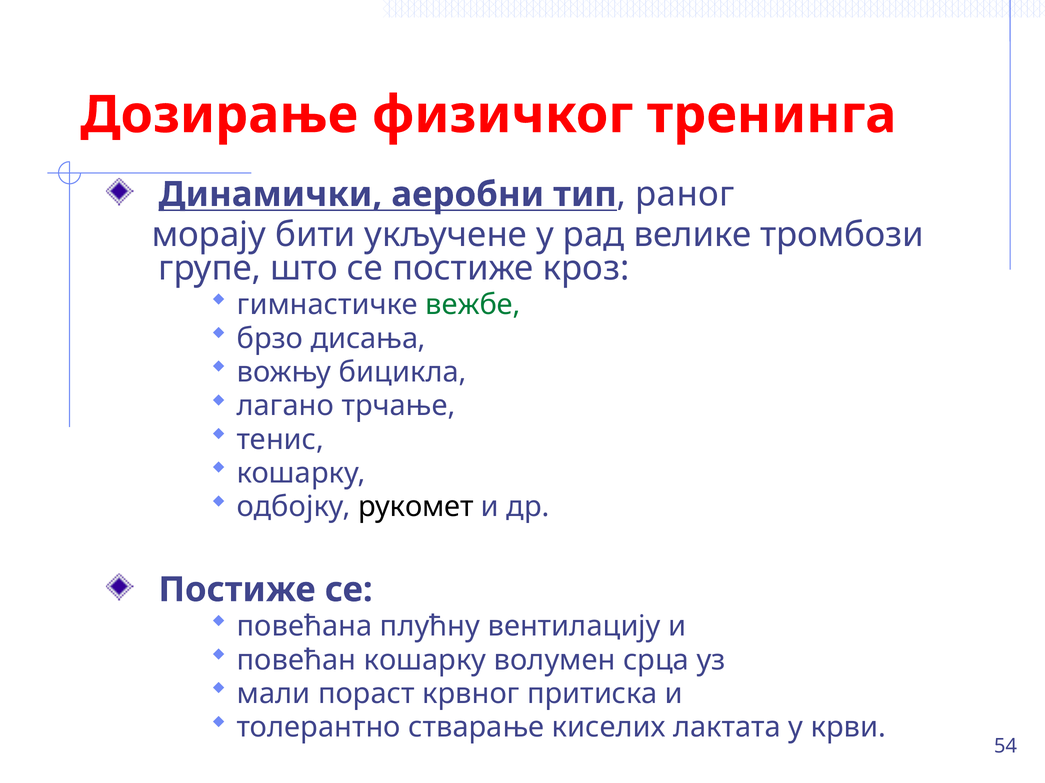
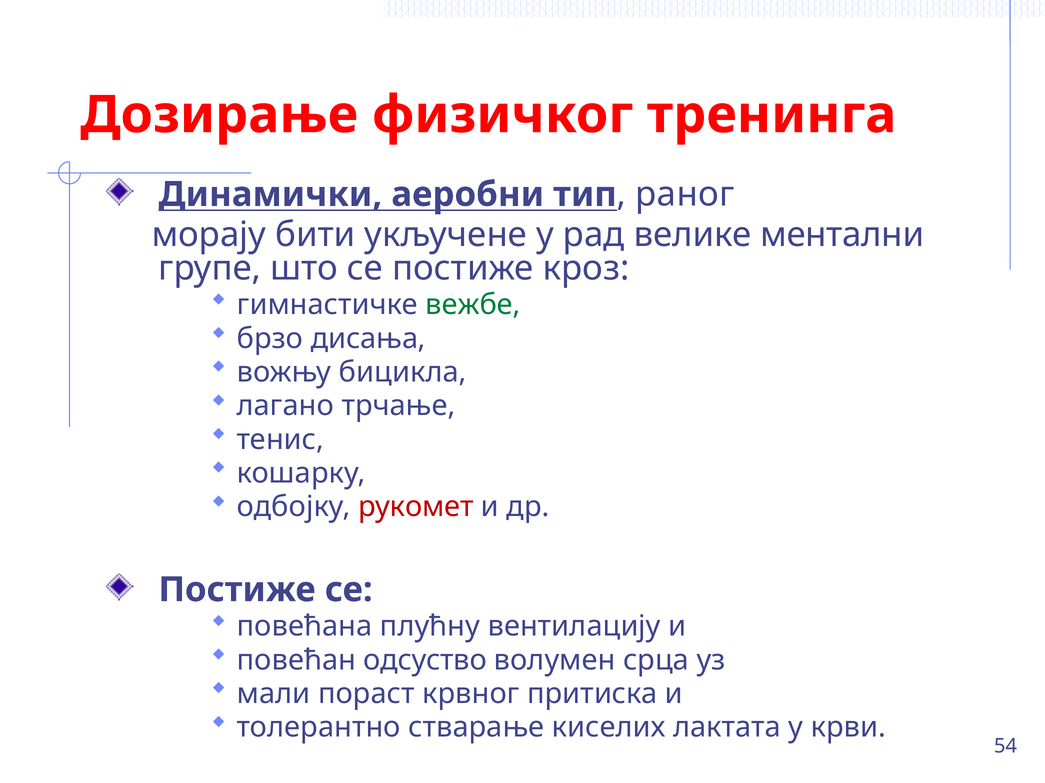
тромбози: тромбози -> ментални (842, 235)
рукомет colour: black -> red (416, 507)
повећан кошарку: кошарку -> одсуство (425, 661)
